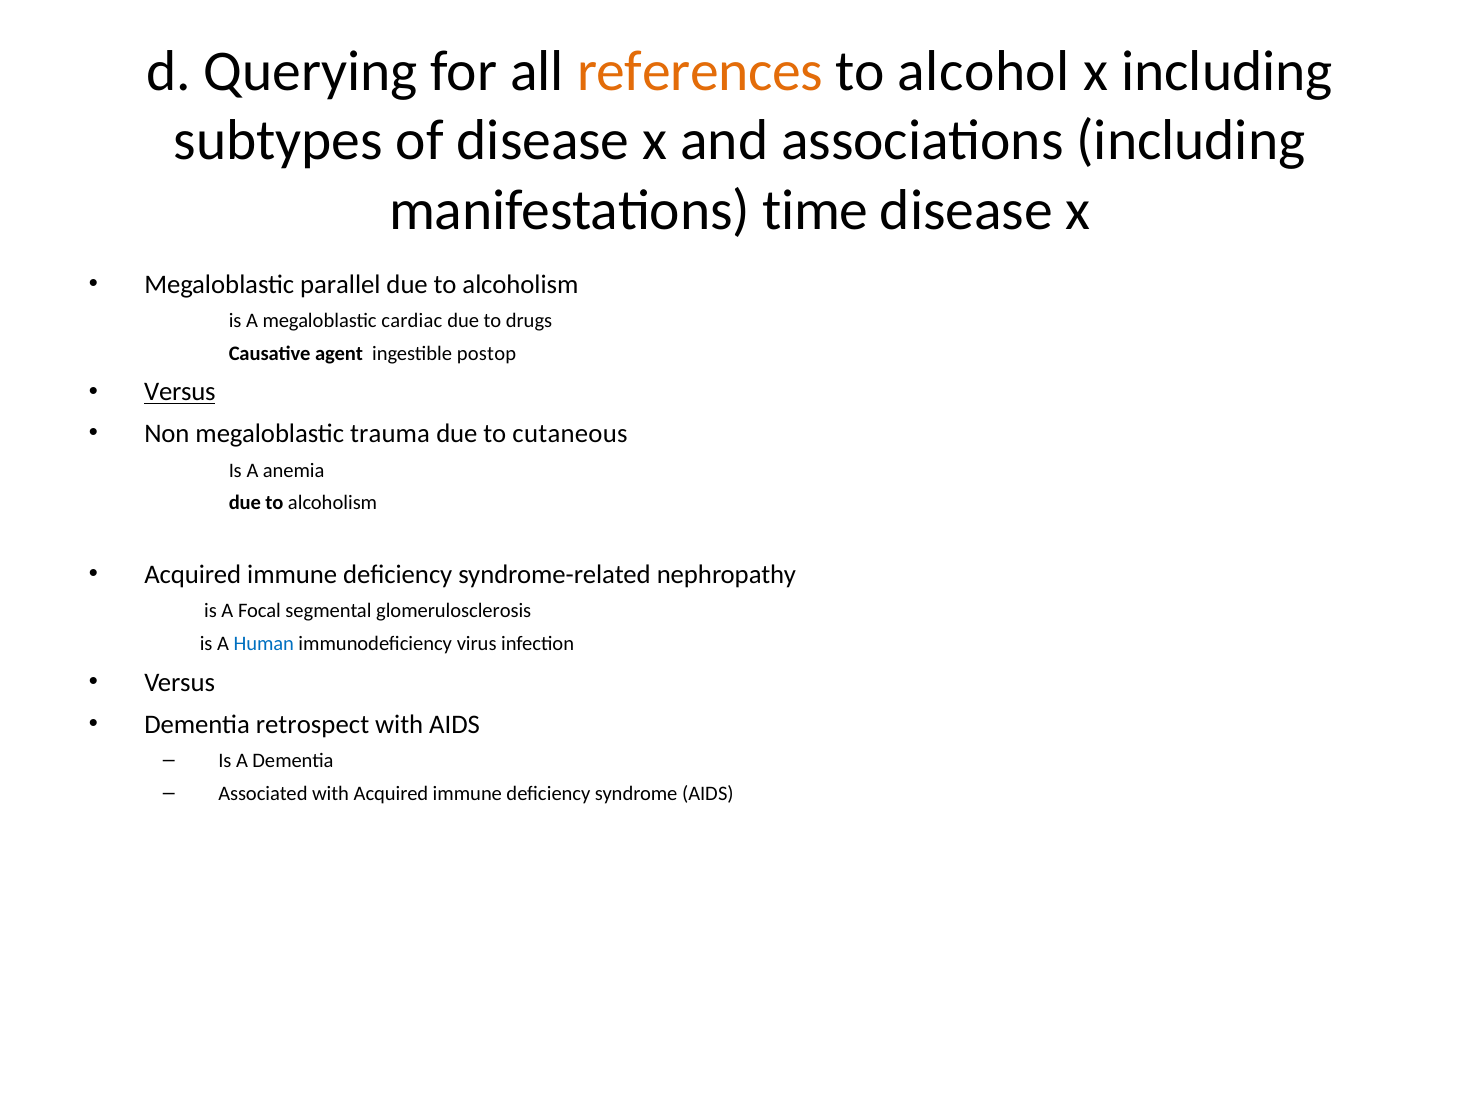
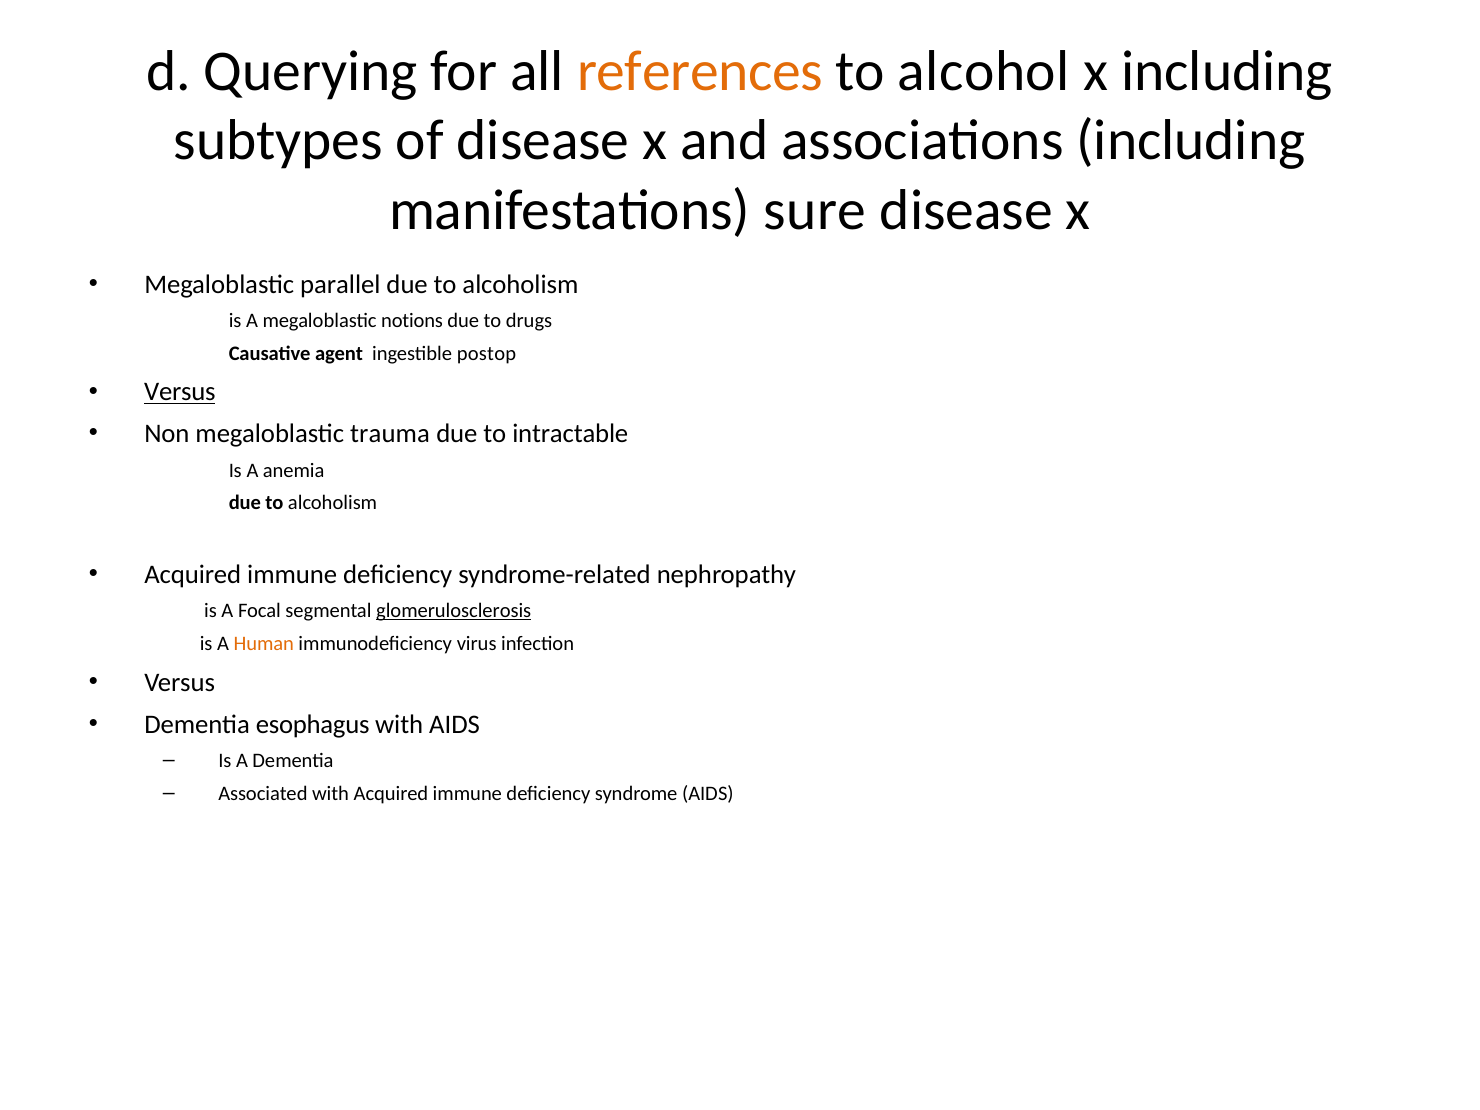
time: time -> sure (815, 210)
cardiac: cardiac -> notions (412, 321)
cutaneous: cutaneous -> intractable (570, 434)
glomerulosclerosis underline: none -> present (454, 611)
Human colour: blue -> orange (264, 644)
retrospect: retrospect -> esophagus (313, 725)
